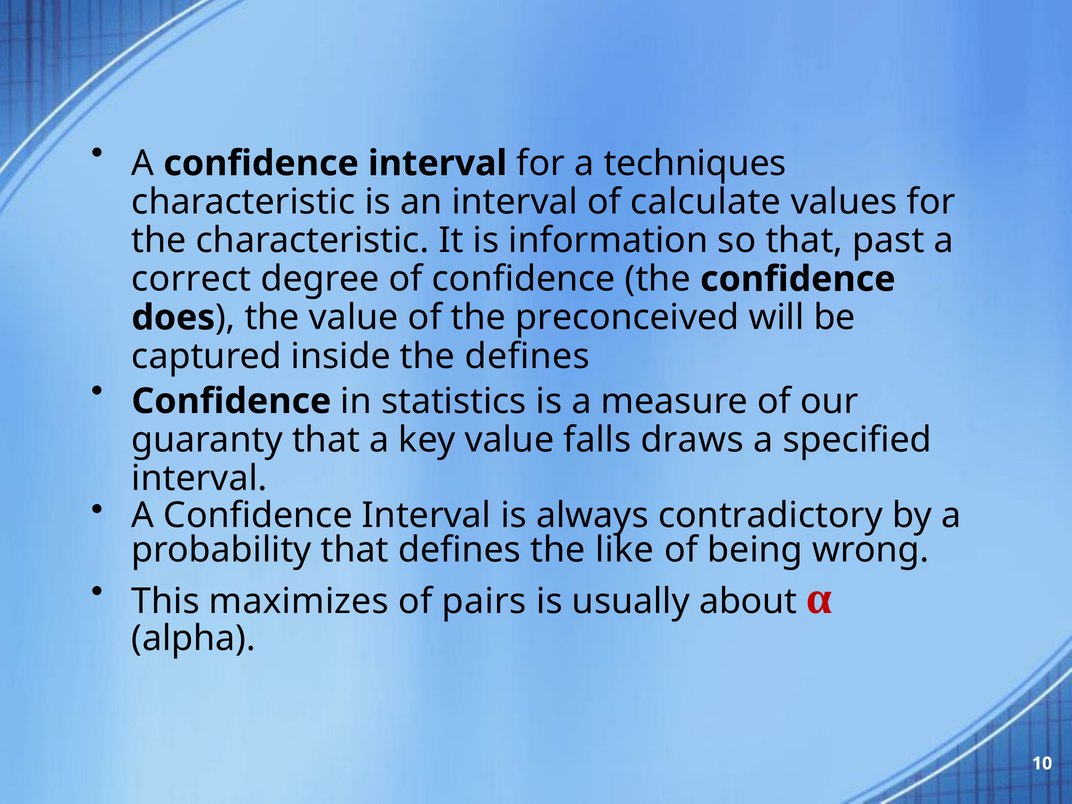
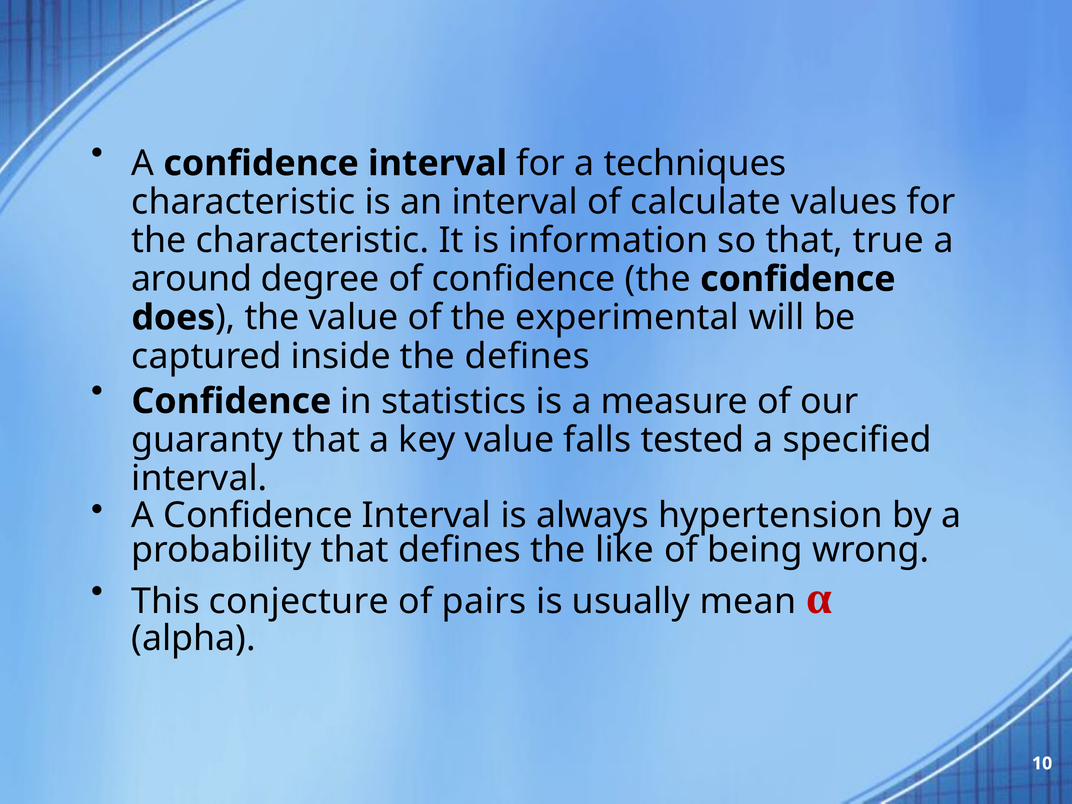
past: past -> true (888, 241)
correct: correct -> around (192, 279)
preconceived: preconceived -> experimental (627, 318)
draws: draws -> tested (693, 440)
contradictory: contradictory -> hypertension (770, 515)
maximizes: maximizes -> conjecture (299, 602)
about: about -> mean (748, 602)
